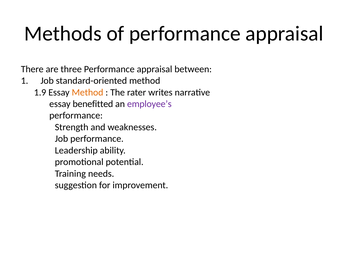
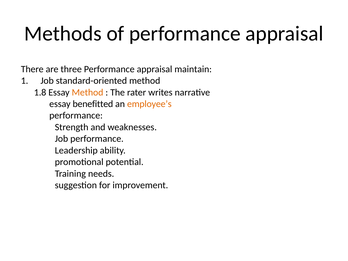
between: between -> maintain (193, 69)
1.9: 1.9 -> 1.8 (40, 92)
employee’s colour: purple -> orange (149, 104)
